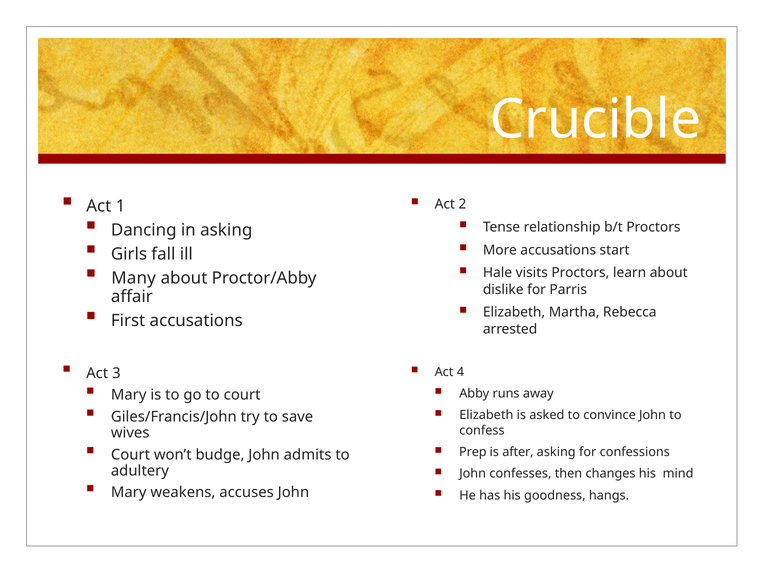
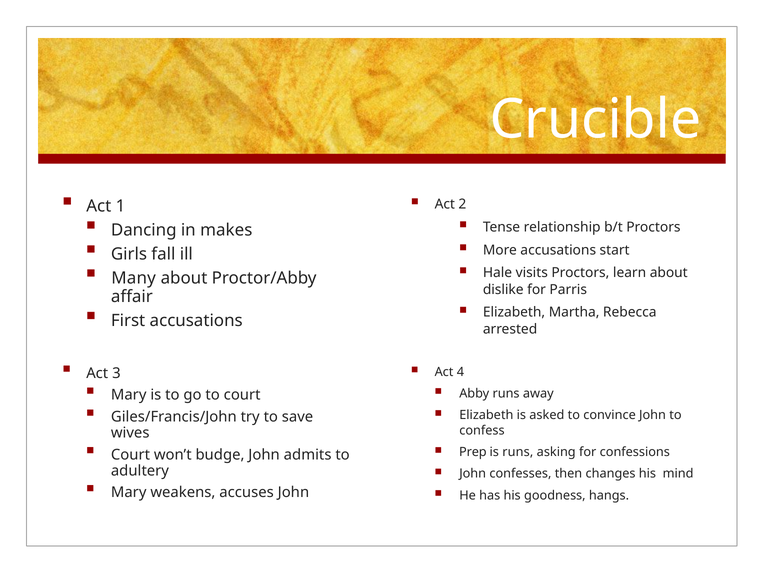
in asking: asking -> makes (226, 230)
is after: after -> runs (518, 452)
